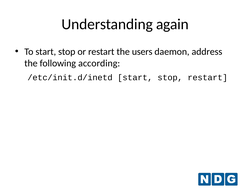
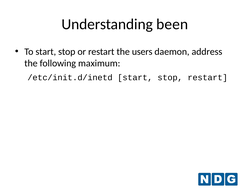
again: again -> been (172, 24)
according: according -> maximum (99, 63)
